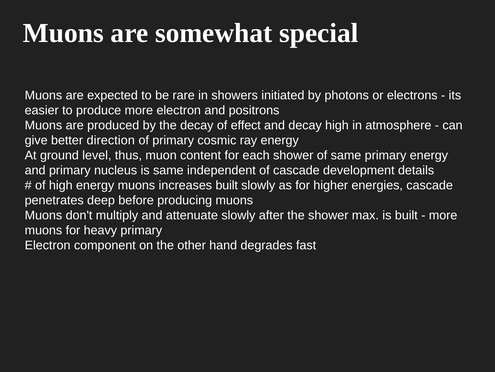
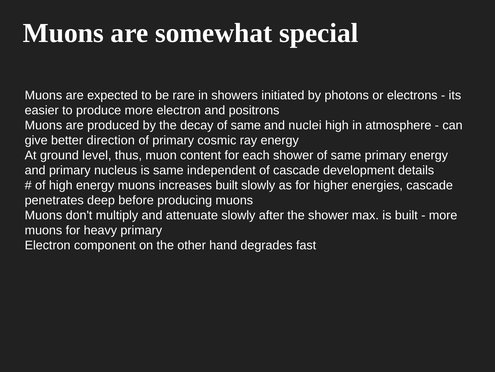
decay of effect: effect -> same (246, 125)
and decay: decay -> nuclei (305, 125)
